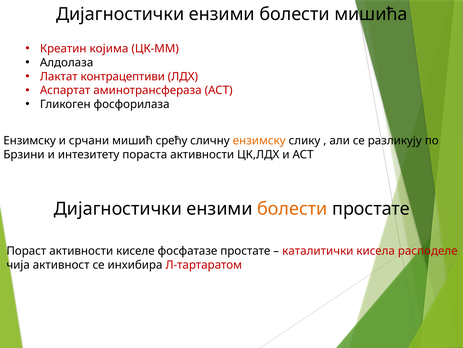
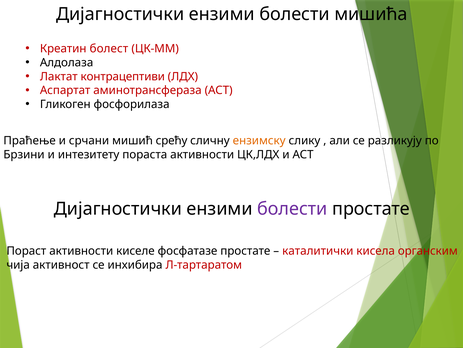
којима: којима -> болест (109, 49)
Ензимску: Ензимску -> Праћење (30, 140)
болести colour: orange -> purple (292, 208)
расподеле: расподеле -> органским (428, 250)
